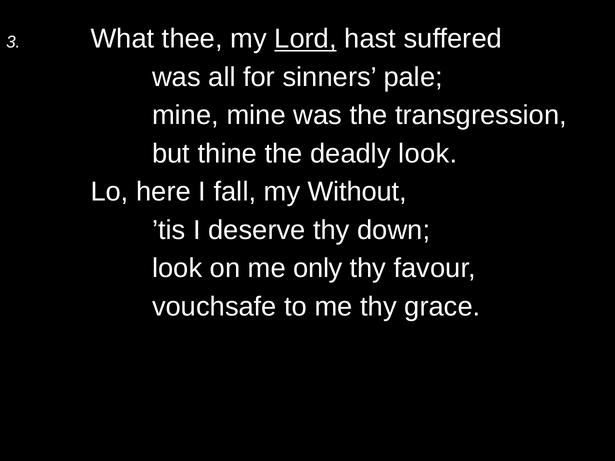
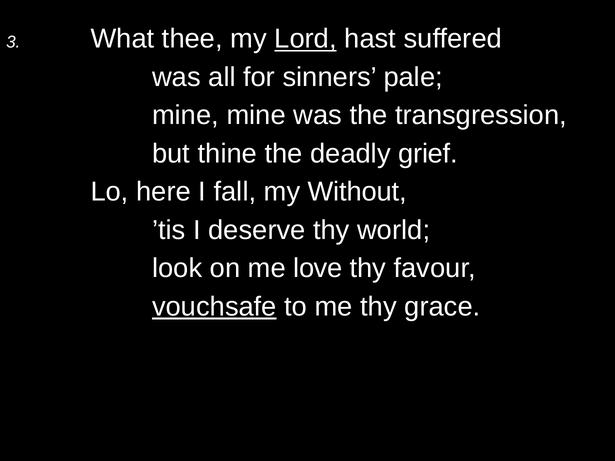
deadly look: look -> grief (428, 154)
down: down -> world (394, 230)
only: only -> love (318, 269)
vouchsafe underline: none -> present (214, 307)
